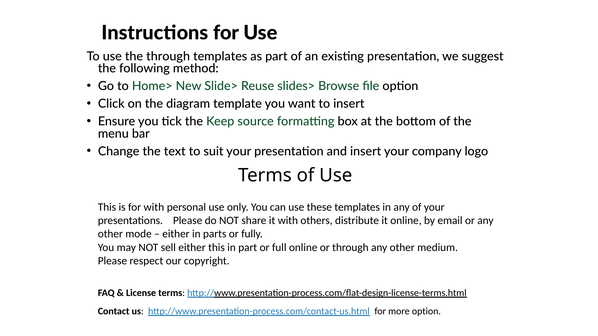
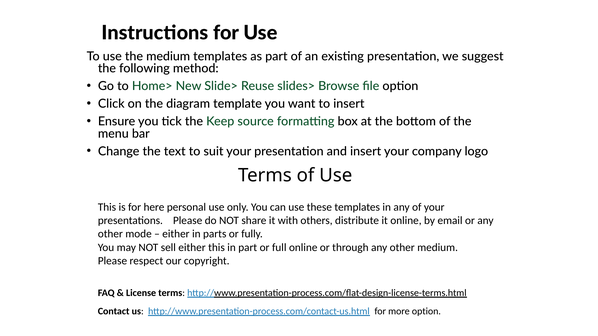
the through: through -> medium (168, 56)
for with: with -> here (154, 207)
